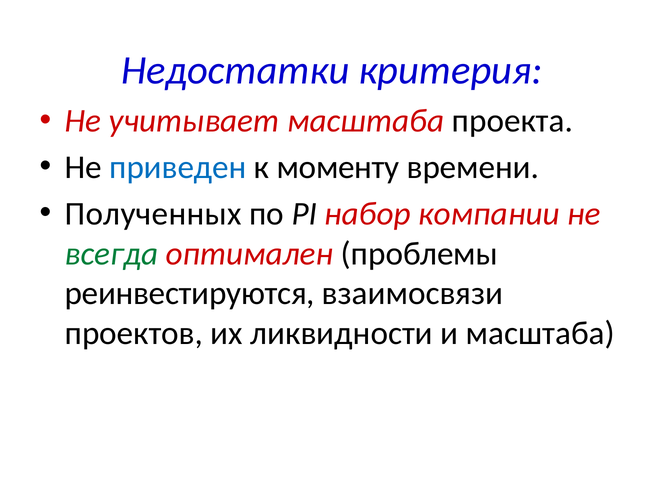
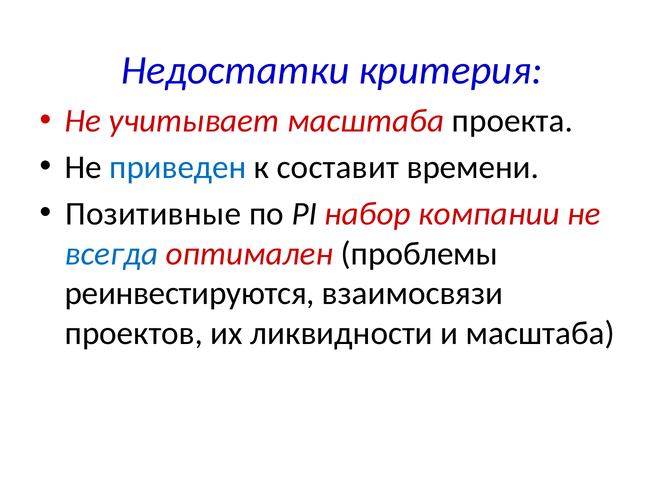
моменту: моменту -> составит (338, 167)
Полученных: Полученных -> Позитивные (153, 214)
всегда colour: green -> blue (112, 254)
